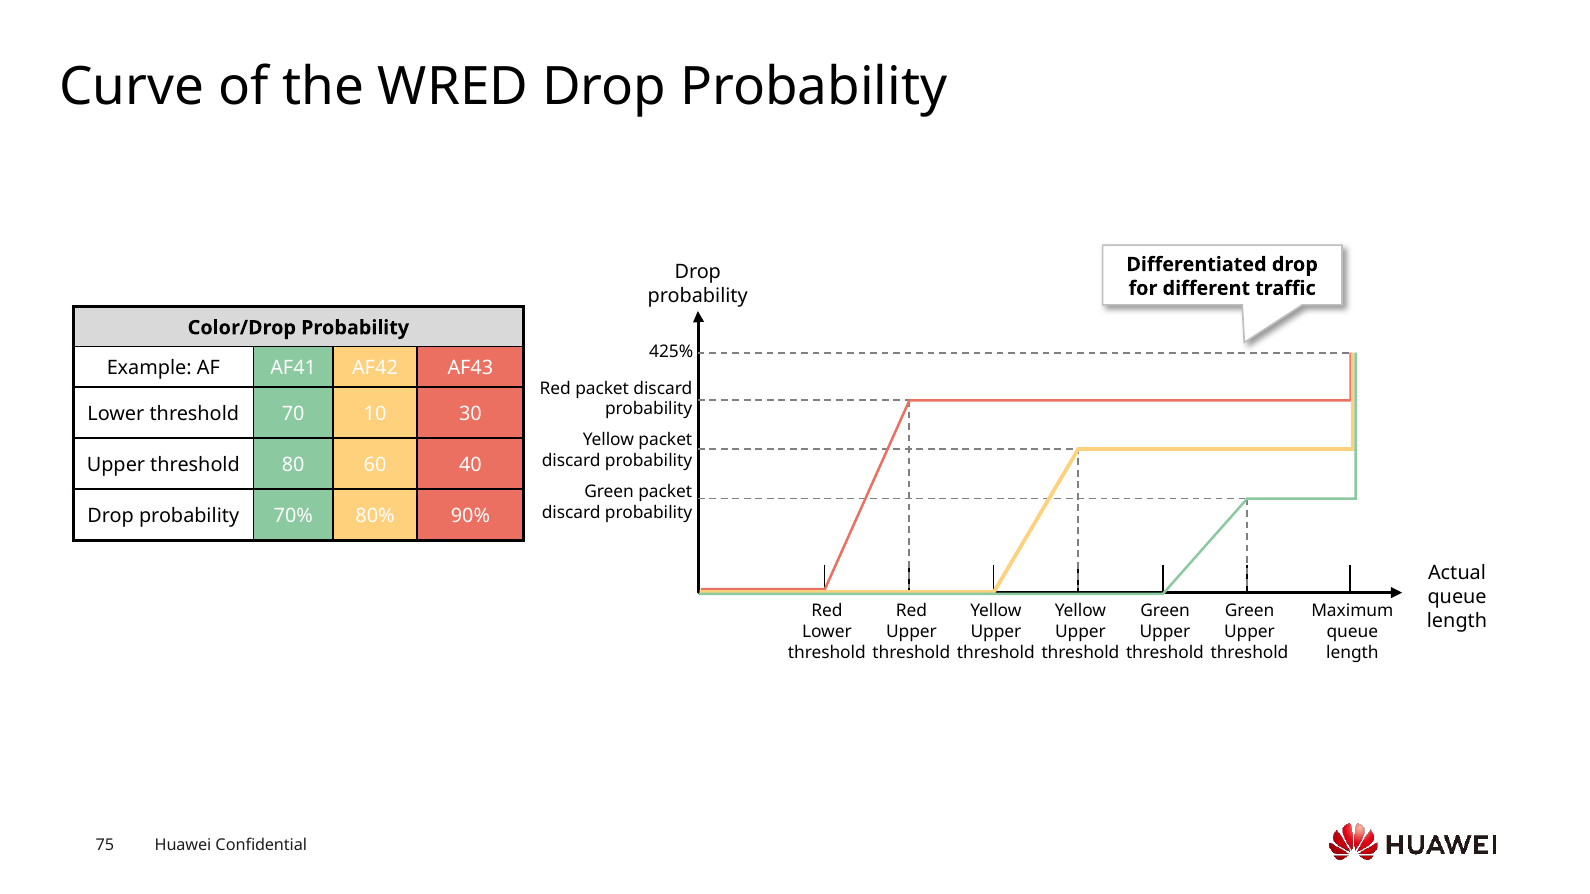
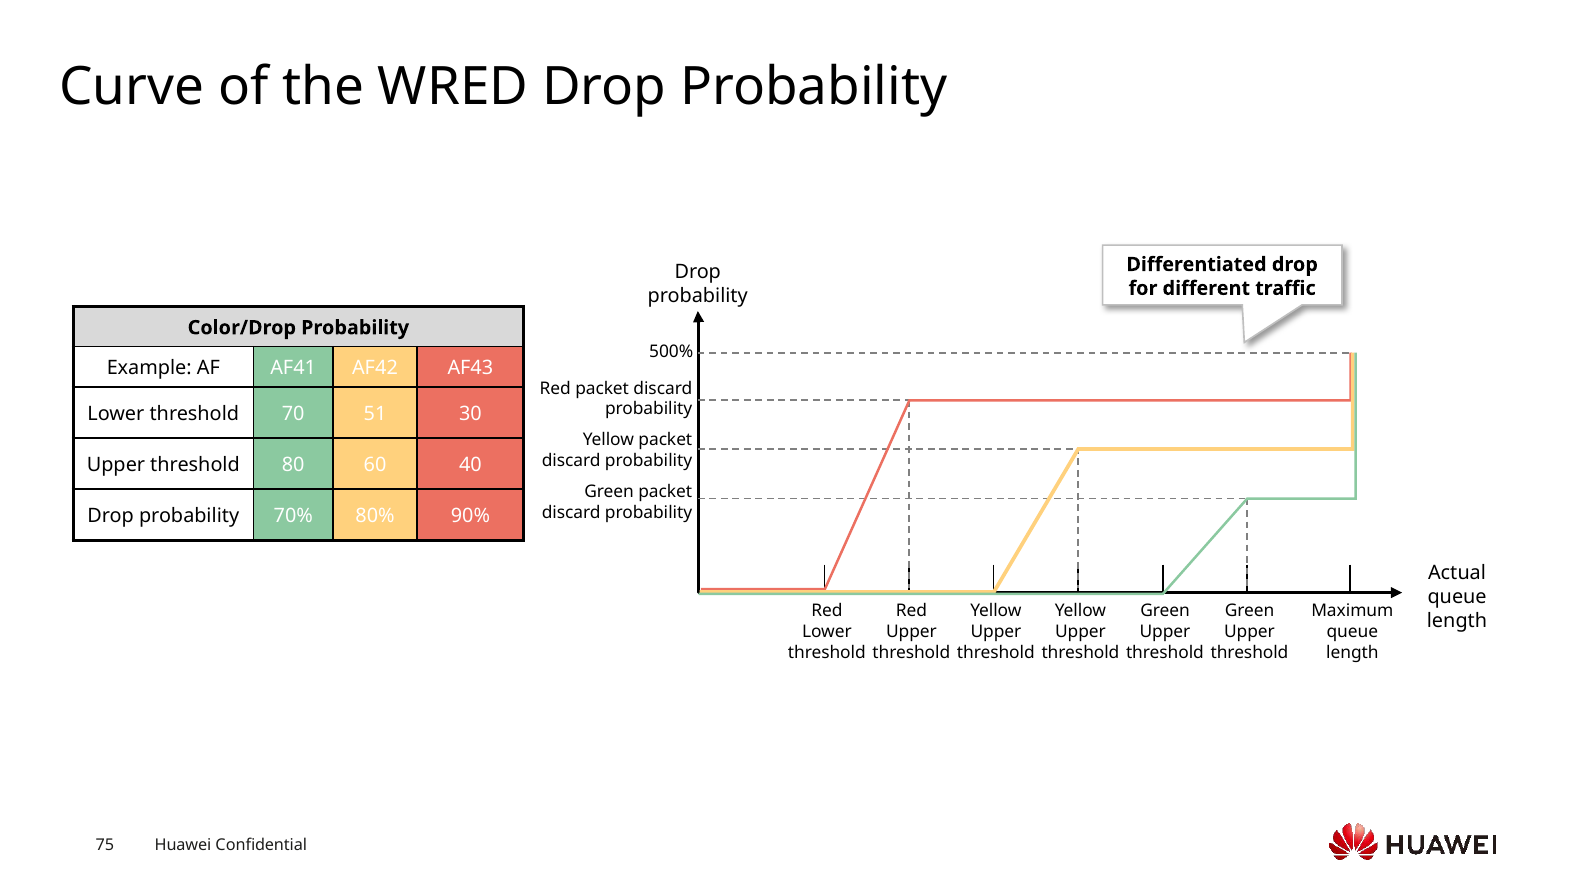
425%: 425% -> 500% (671, 352)
10: 10 -> 51 (375, 414)
